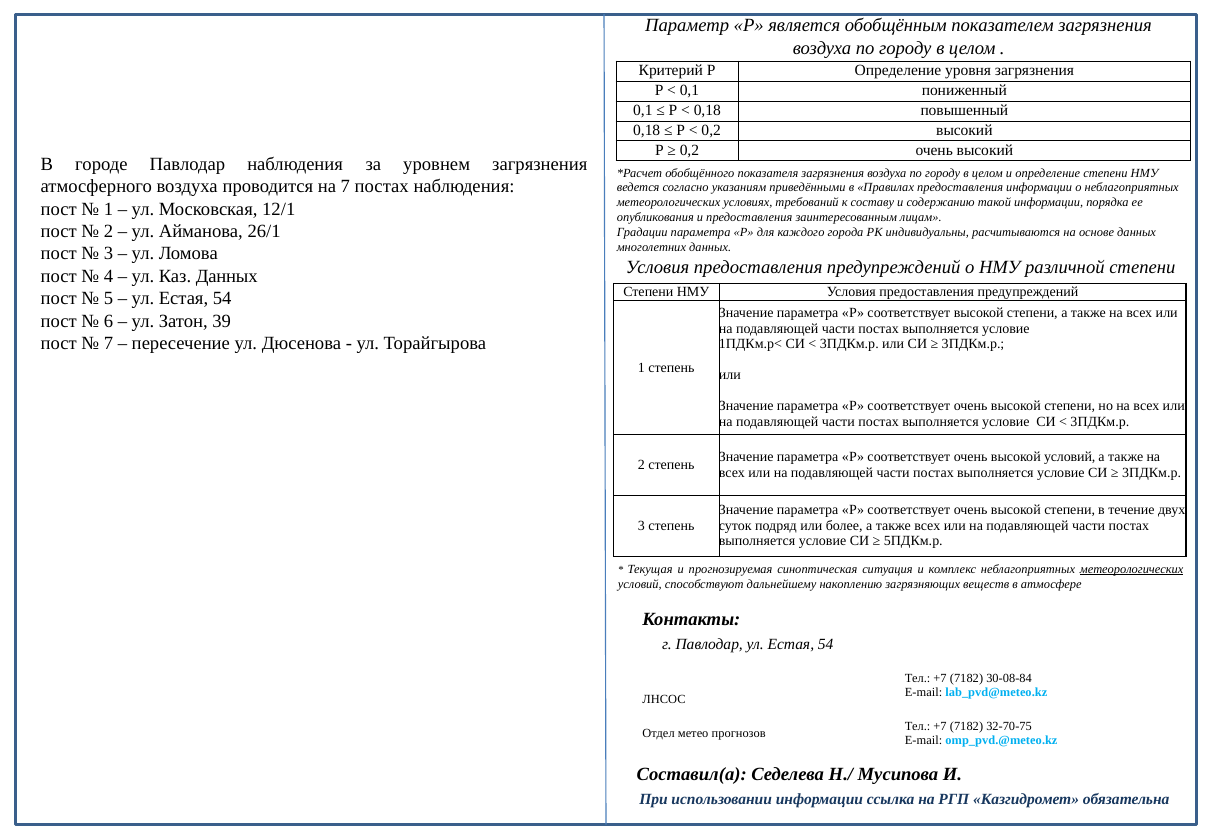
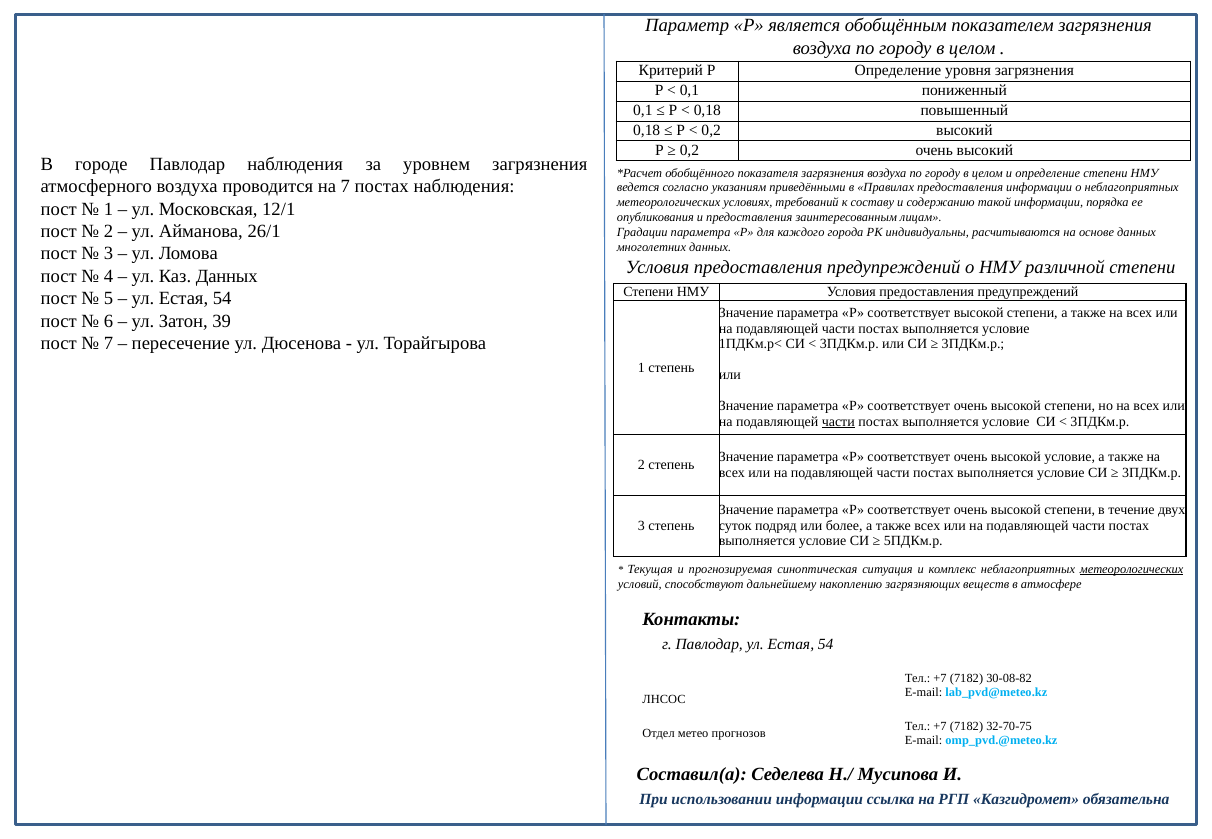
части underline: none -> present (838, 422)
высокой условий: условий -> условие (1070, 457)
30-08-84: 30-08-84 -> 30-08-82 (1009, 678)
